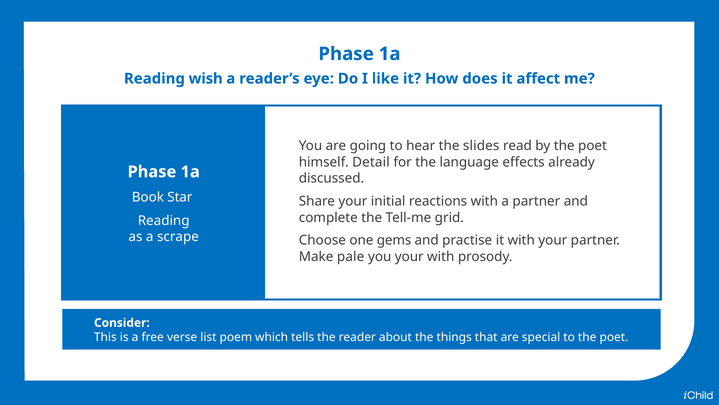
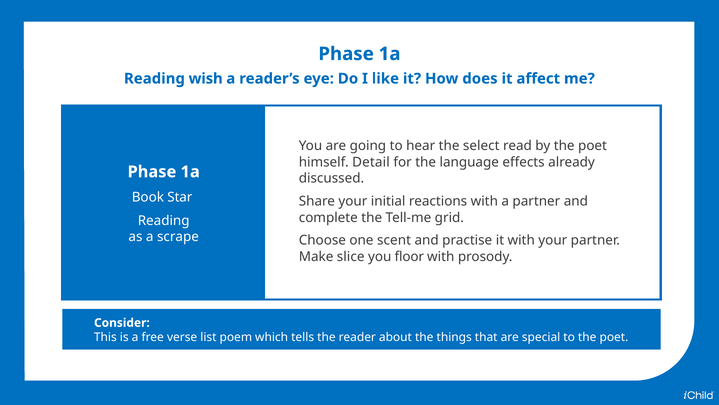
slides: slides -> select (481, 146)
gems: gems -> scent (394, 240)
pale: pale -> slice (351, 256)
you your: your -> floor (409, 256)
